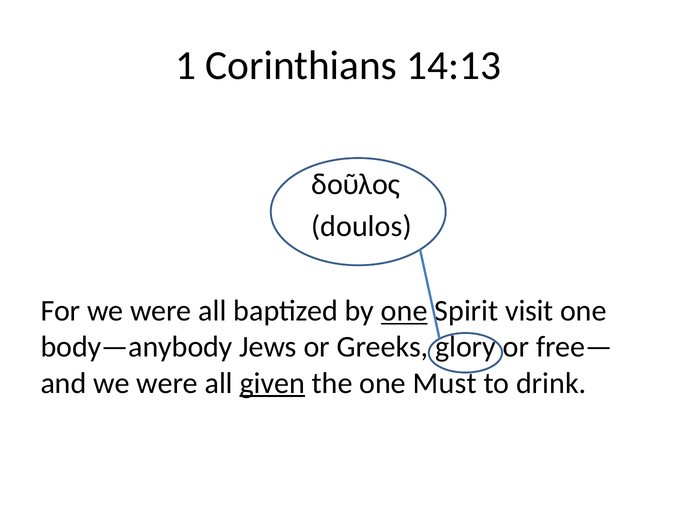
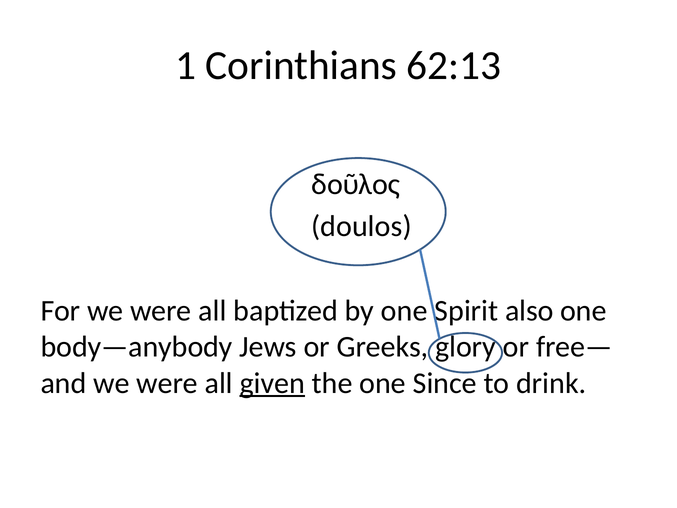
14:13: 14:13 -> 62:13 (454, 66)
one underline: present -> none (404, 311)
visit: visit -> also (529, 311)
Must: Must -> Since (445, 383)
